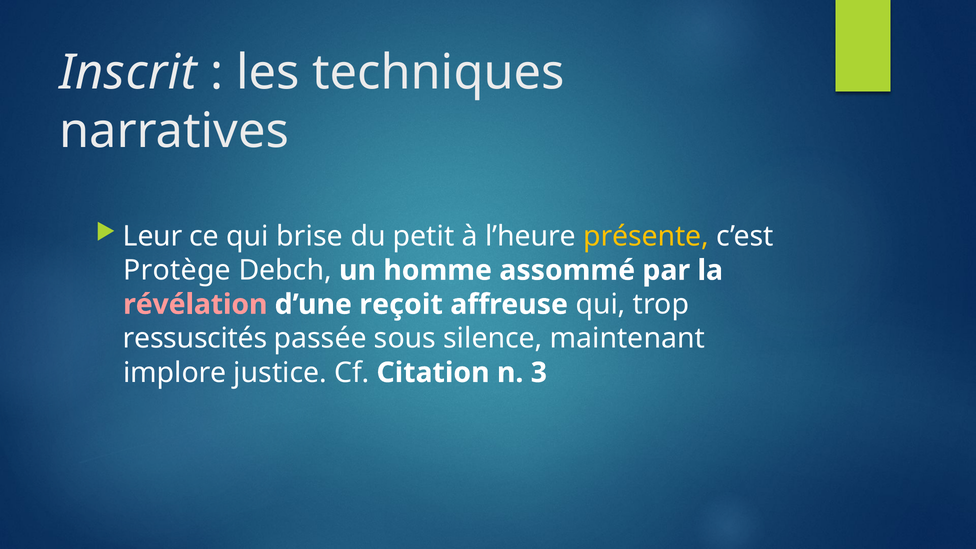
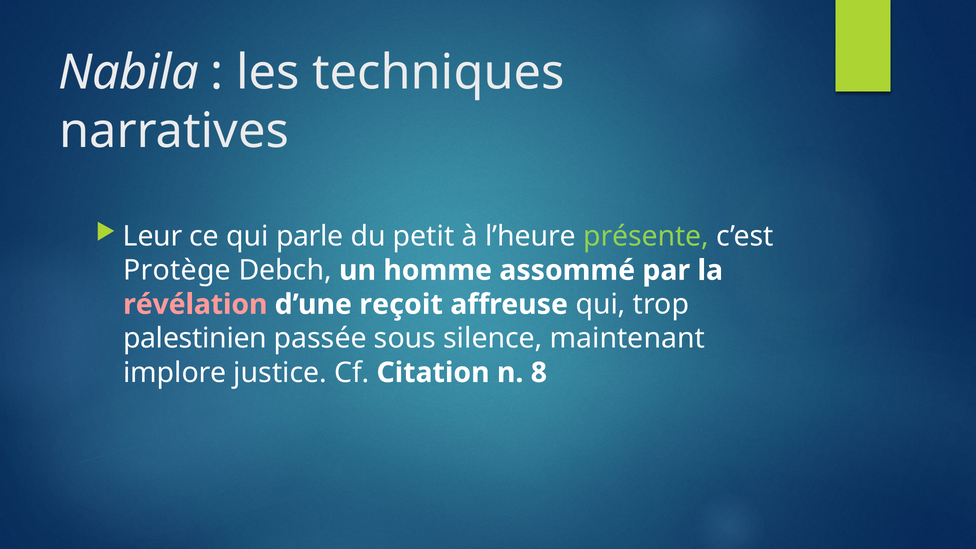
Inscrit: Inscrit -> Nabila (129, 73)
brise: brise -> parle (310, 236)
présente colour: yellow -> light green (646, 236)
ressuscités: ressuscités -> palestinien (195, 339)
3: 3 -> 8 (539, 373)
